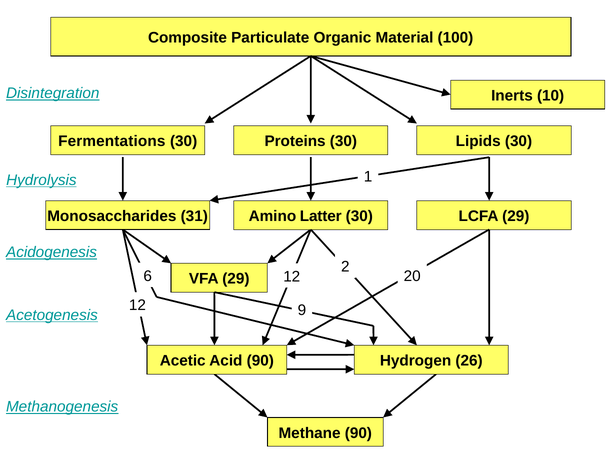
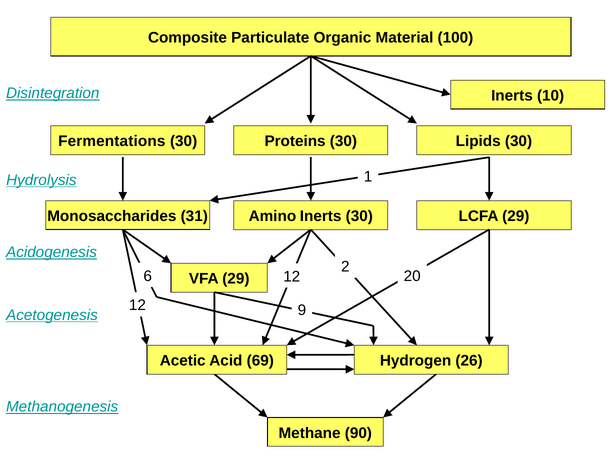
Amino Latter: Latter -> Inerts (321, 216)
Acid 90: 90 -> 69 (260, 361)
